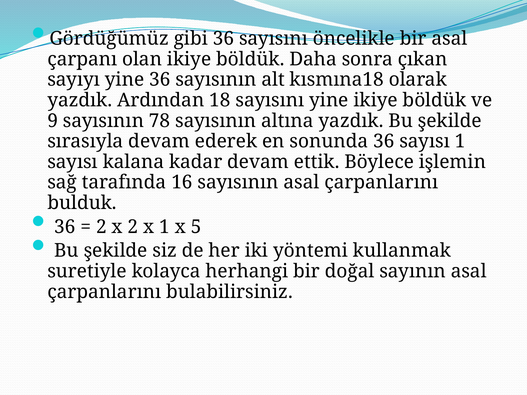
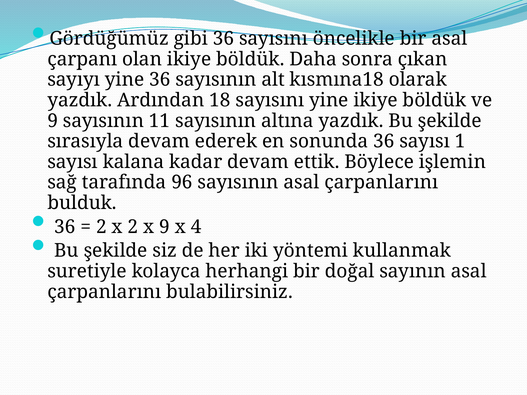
78: 78 -> 11 (160, 121)
16: 16 -> 96 (182, 182)
x 1: 1 -> 9 (164, 227)
5: 5 -> 4 (196, 227)
